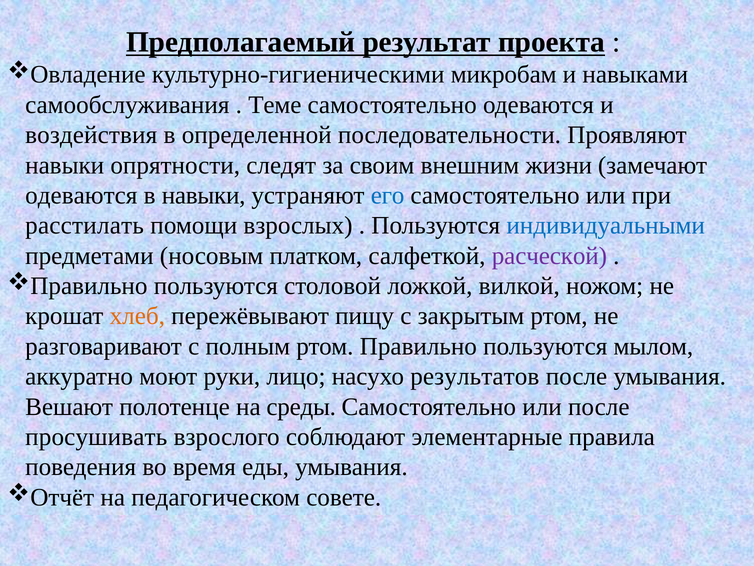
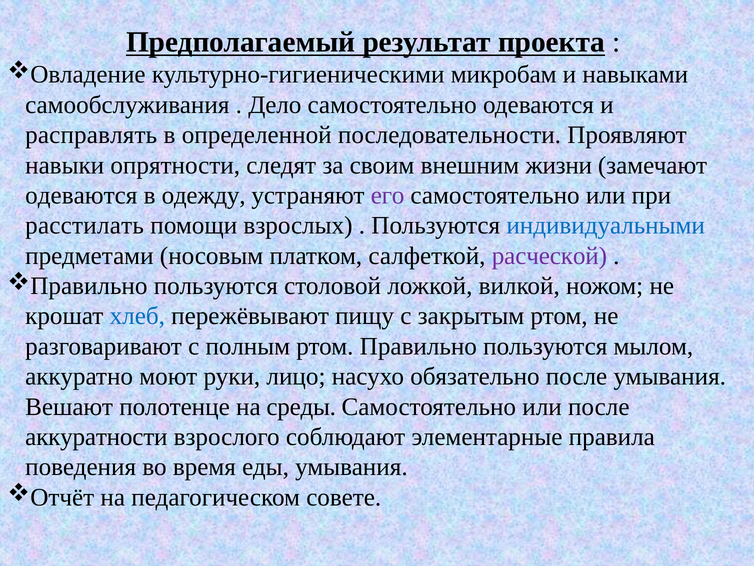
Теме: Теме -> Дело (275, 105)
воздействия: воздействия -> расправлять (91, 135)
в навыки: навыки -> одежду (204, 195)
его colour: blue -> purple (388, 195)
хлеб colour: orange -> blue (137, 316)
результатов: результатов -> обязательно (475, 376)
просушивать: просушивать -> аккуратности (96, 437)
